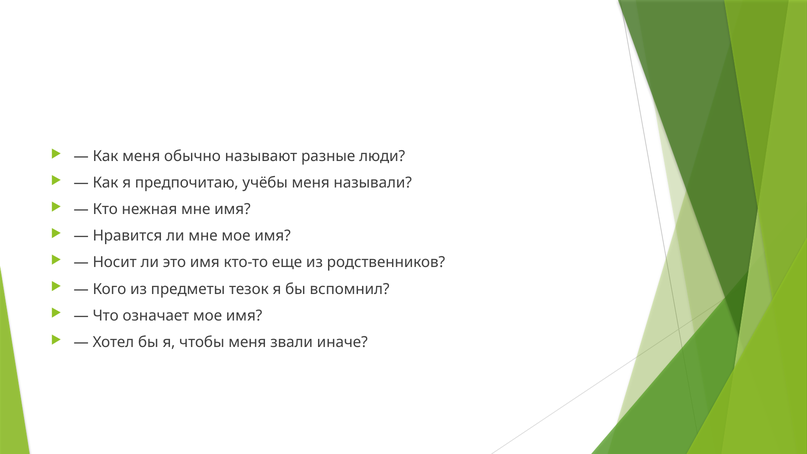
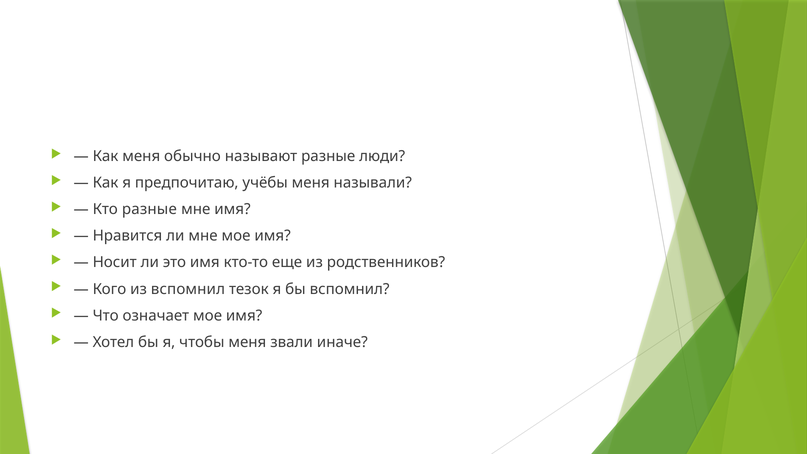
Кто нежная: нежная -> разные (149, 209)
из предметы: предметы -> вспомнил (188, 289)
